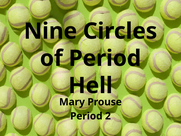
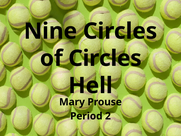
of Period: Period -> Circles (105, 58)
